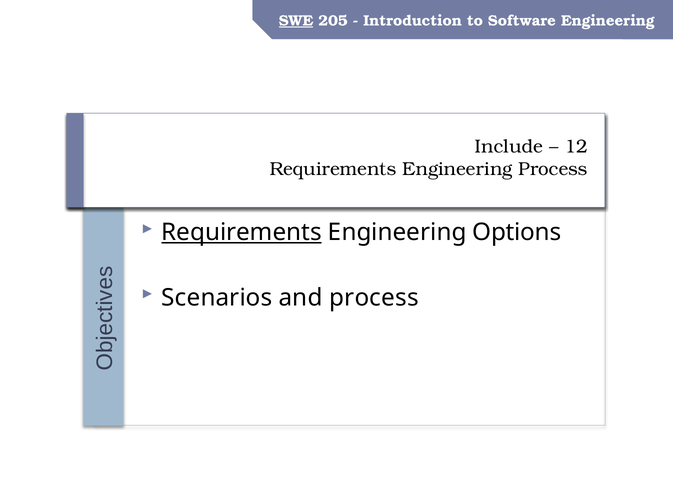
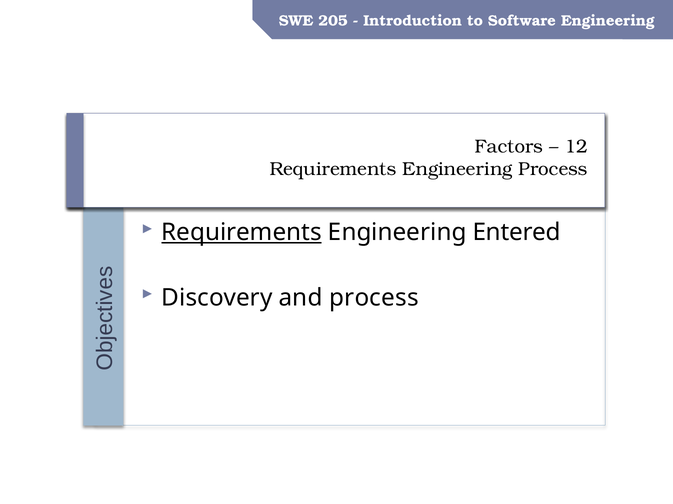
SWE underline: present -> none (296, 21)
Include: Include -> Factors (509, 147)
Options: Options -> Entered (517, 233)
Scenarios: Scenarios -> Discovery (217, 298)
